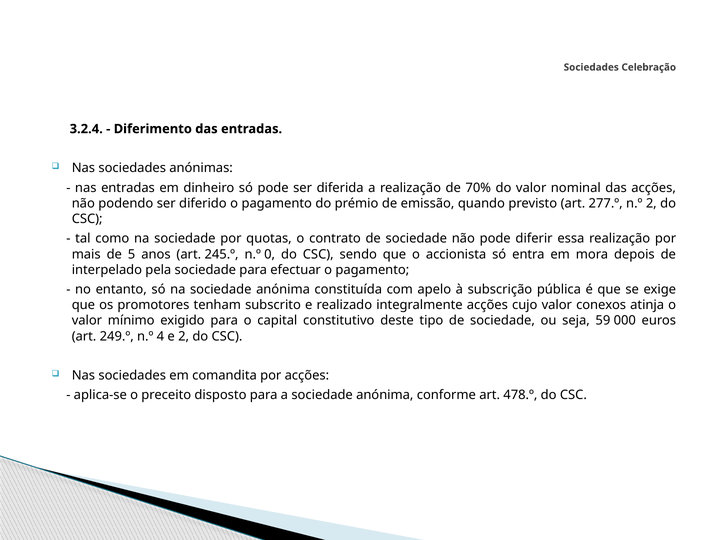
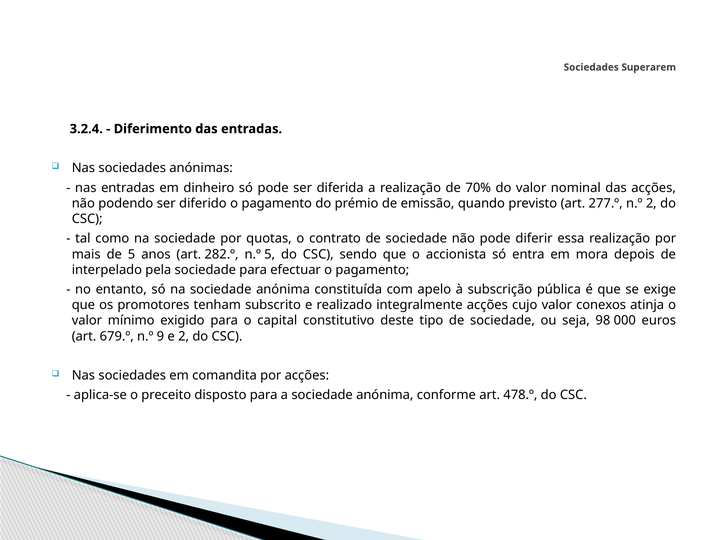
Celebração: Celebração -> Superarem (649, 67)
245.º: 245.º -> 282.º (222, 254)
n.º 0: 0 -> 5 (270, 254)
59: 59 -> 98 (603, 320)
249.º: 249.º -> 679.º (117, 336)
4: 4 -> 9 (160, 336)
